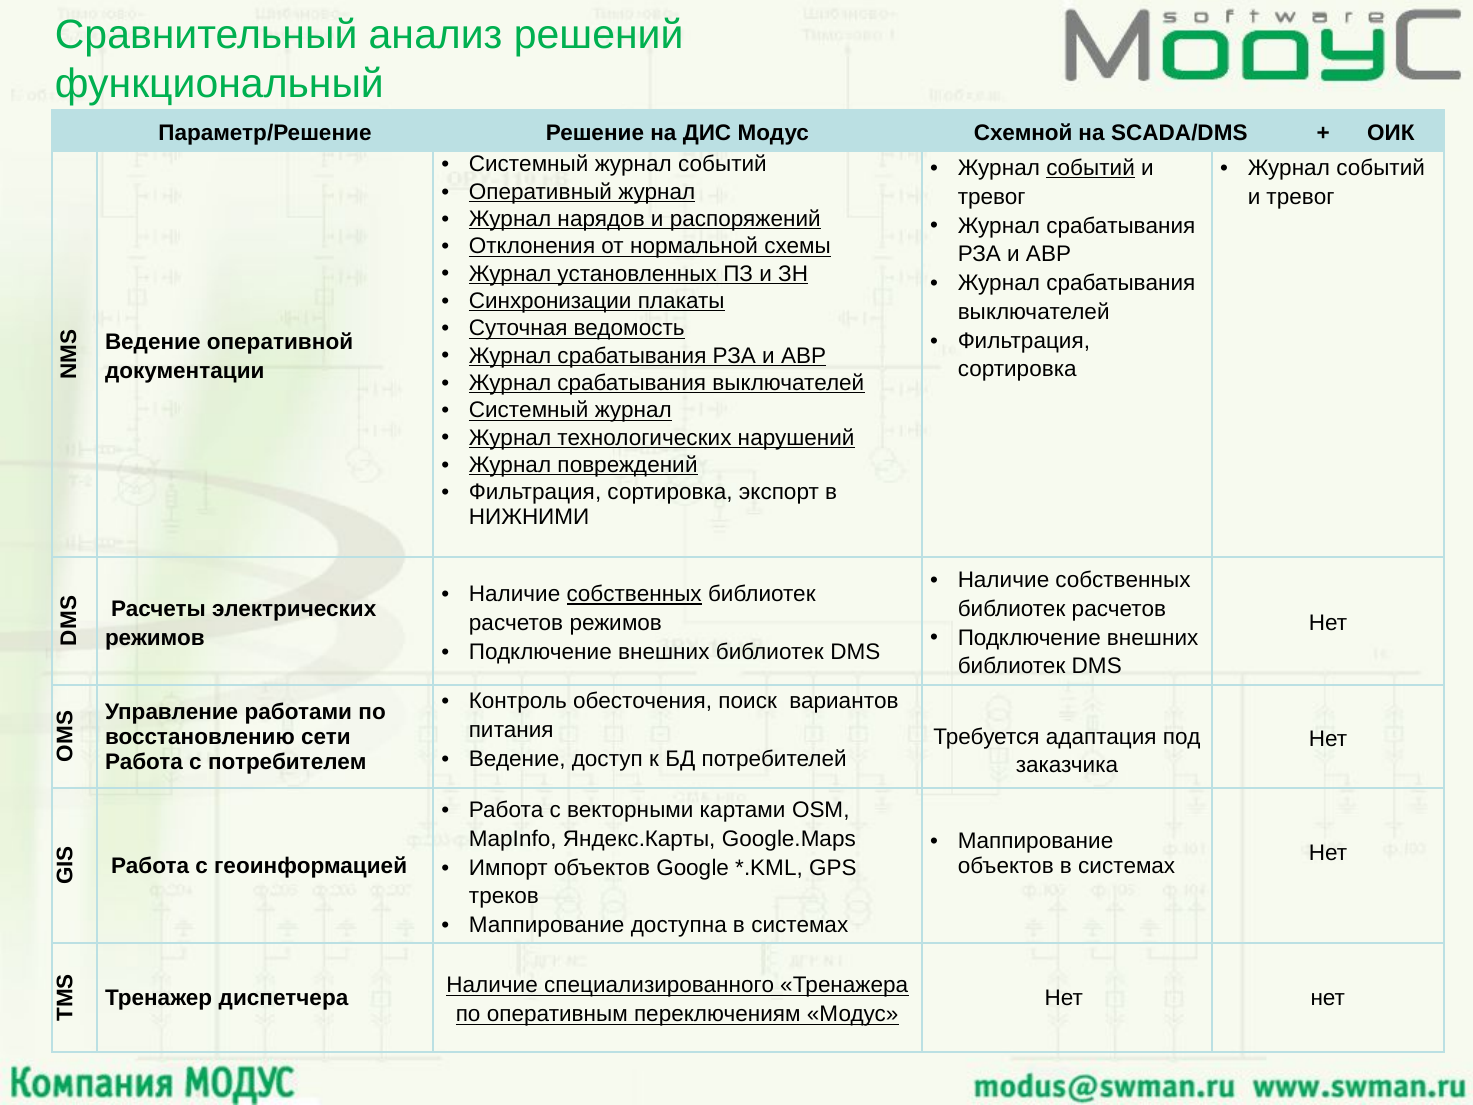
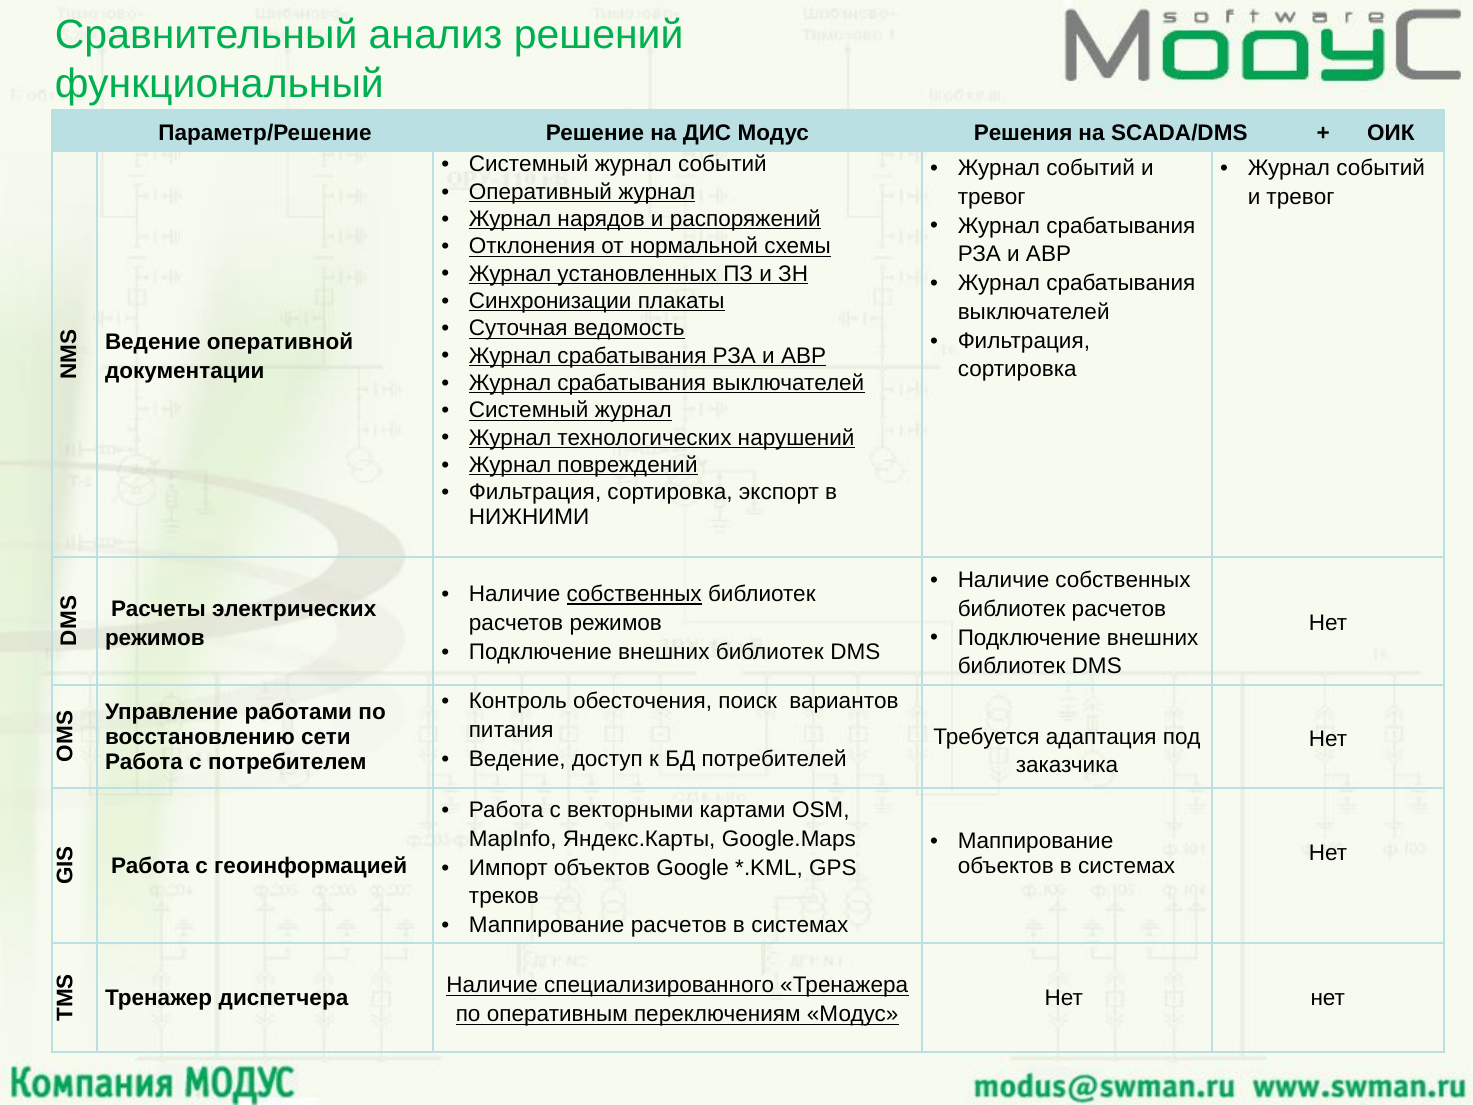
Схемной: Схемной -> Решения (1023, 133)
событий underline: present -> none (1091, 168)
Маппирование доступна: доступна -> расчетов (679, 925)
